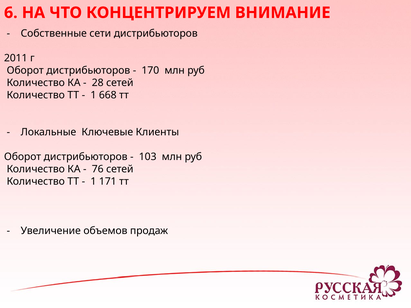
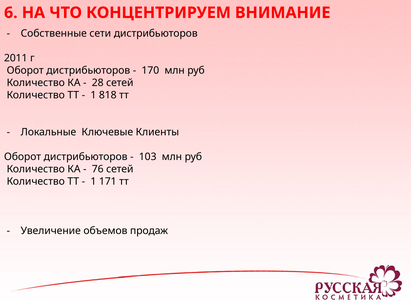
668: 668 -> 818 (108, 95)
